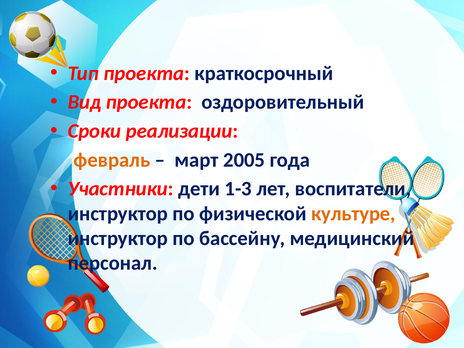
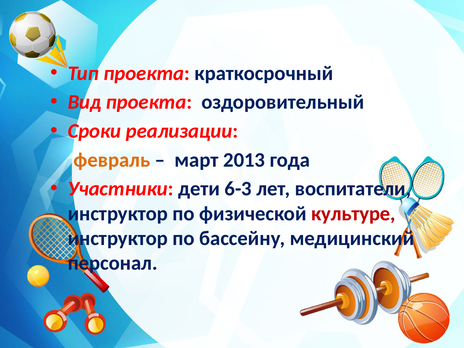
2005: 2005 -> 2013 (244, 160)
1-3: 1-3 -> 6-3 (238, 189)
культуре colour: orange -> red (353, 214)
